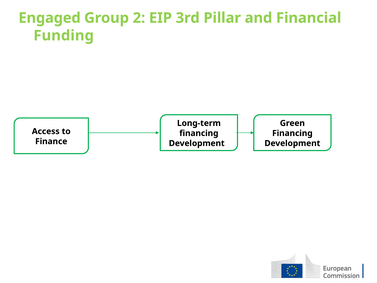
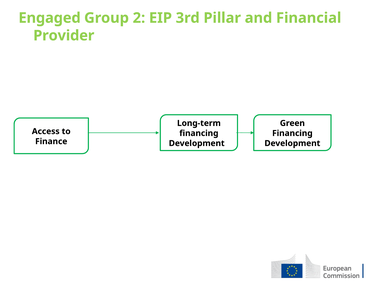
Funding: Funding -> Provider (64, 36)
